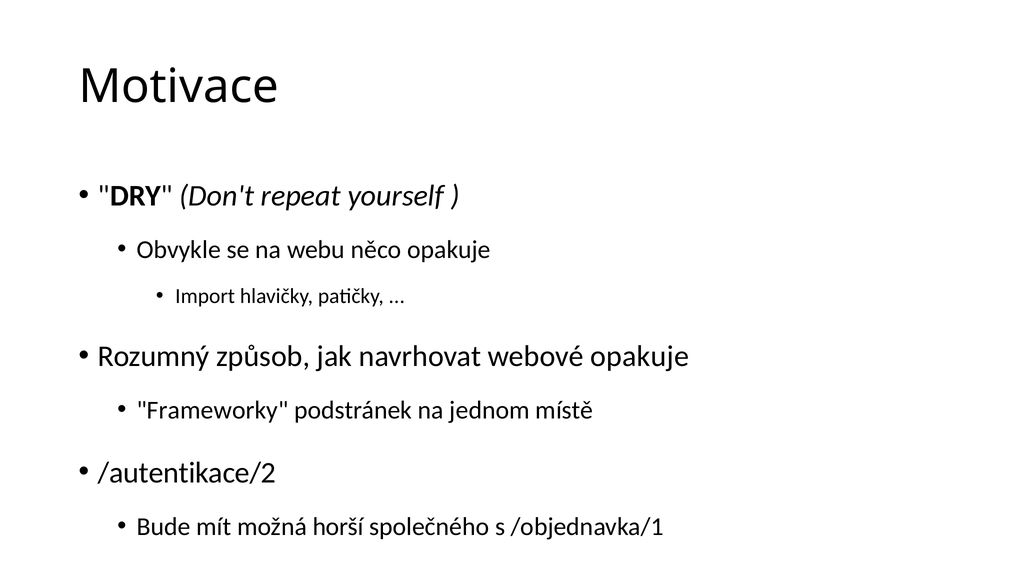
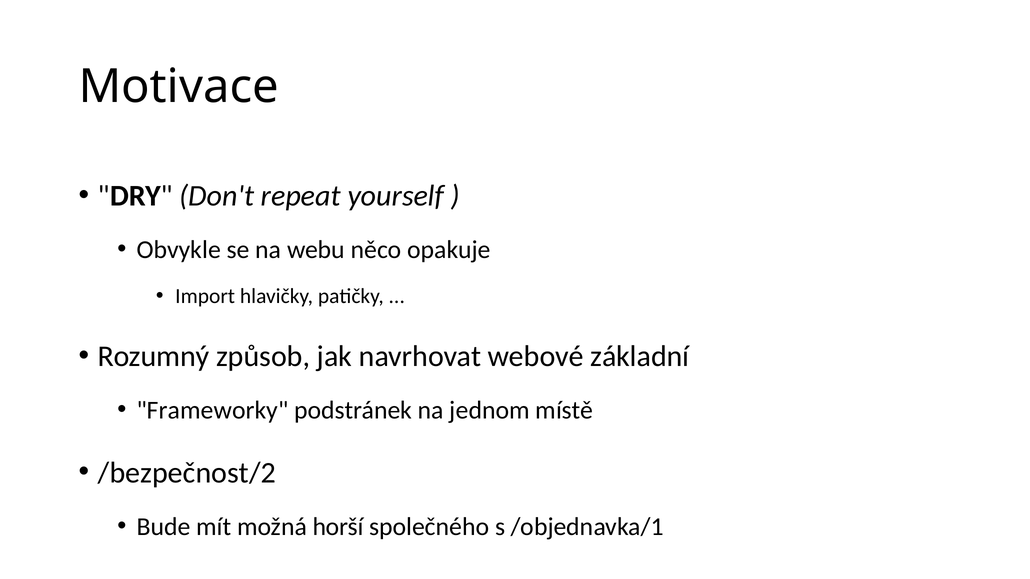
webové opakuje: opakuje -> základní (640, 357)
/autentikace/2: /autentikace/2 -> /bezpečnost/2 (187, 473)
